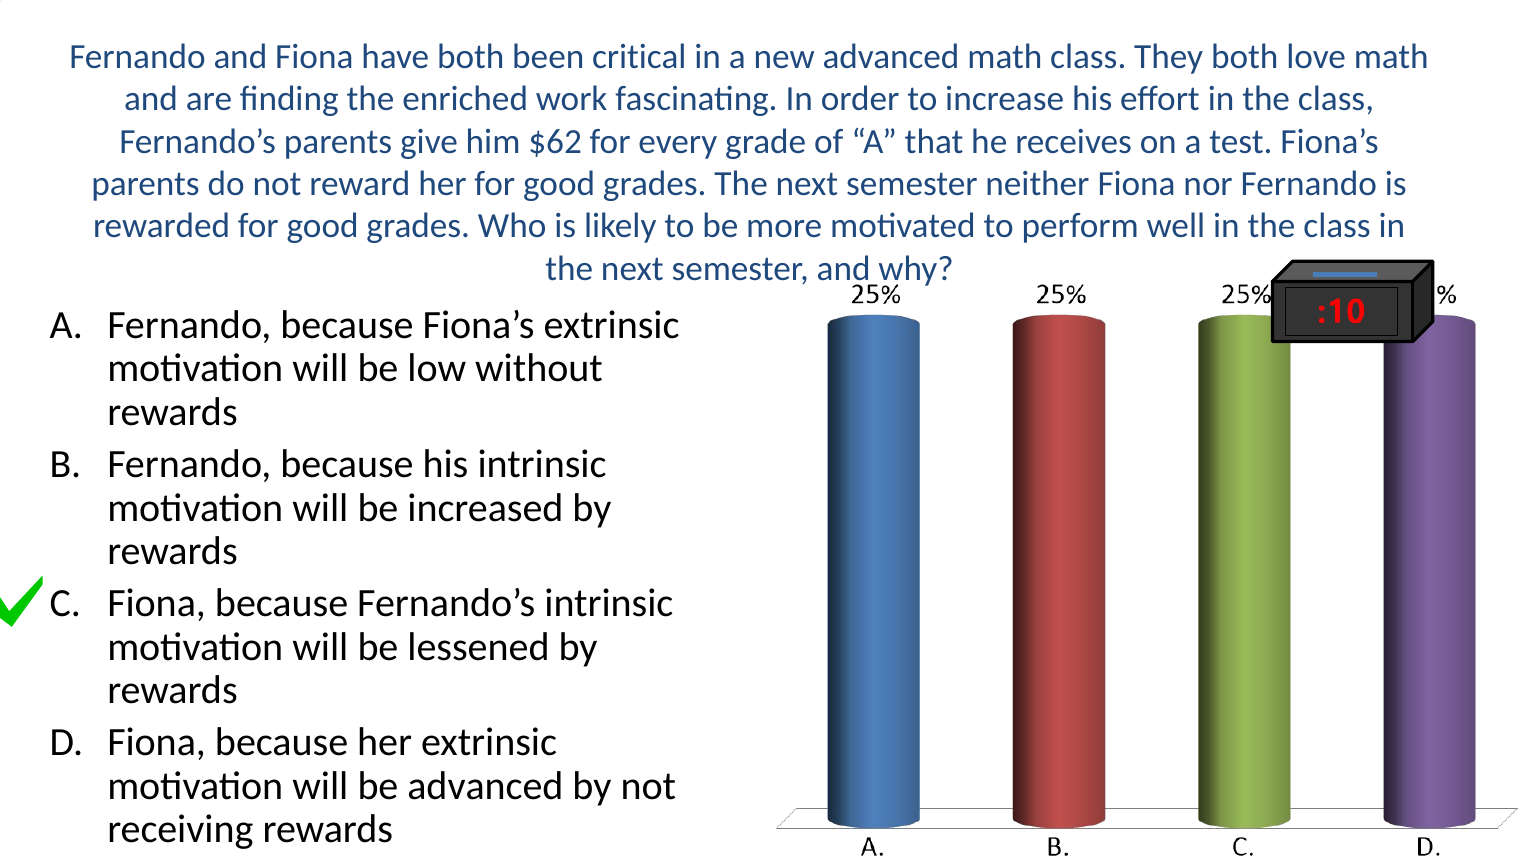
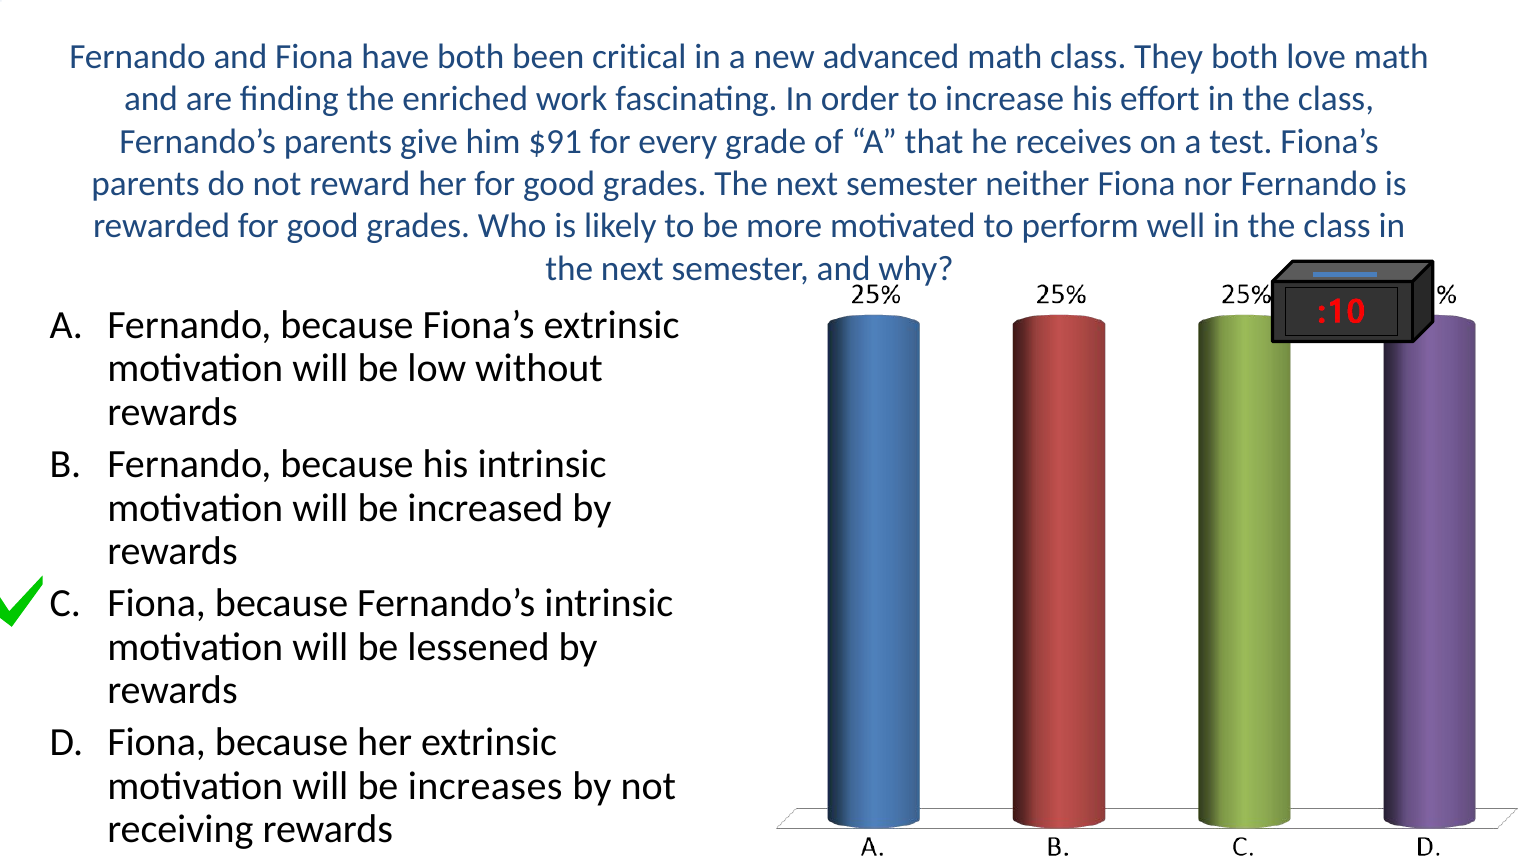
$62: $62 -> $91 (555, 142)
be advanced: advanced -> increases (485, 786)
